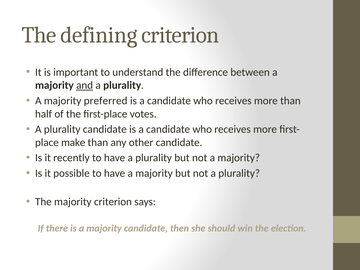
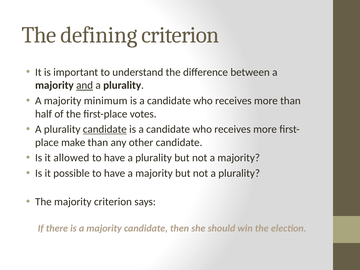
preferred: preferred -> minimum (106, 101)
candidate underline: none -> present (105, 129)
recently: recently -> allowed (71, 158)
